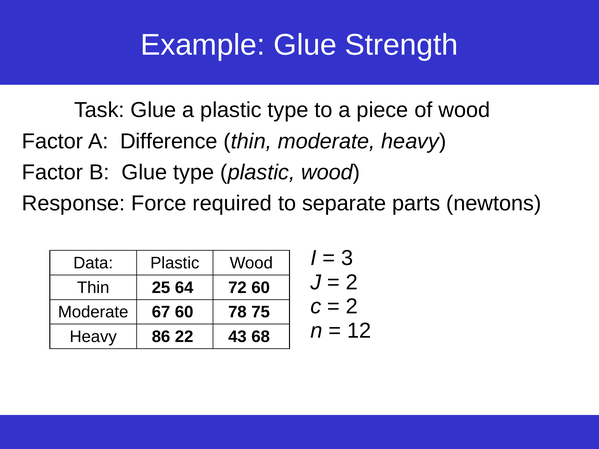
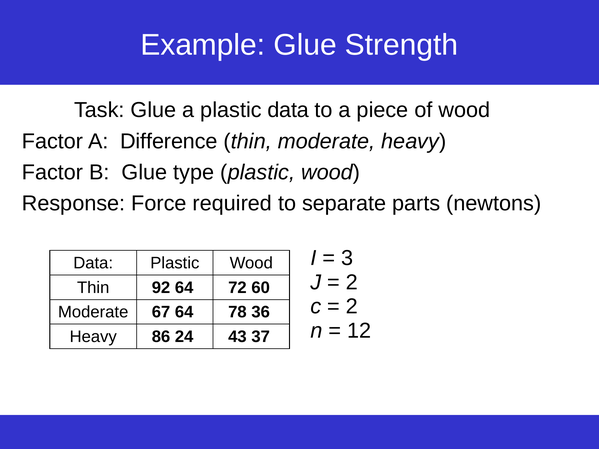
plastic type: type -> data (288, 110)
25: 25 -> 92 (161, 288)
67 60: 60 -> 64 (184, 312)
75: 75 -> 36 (261, 312)
22: 22 -> 24 (184, 337)
68: 68 -> 37 (261, 337)
